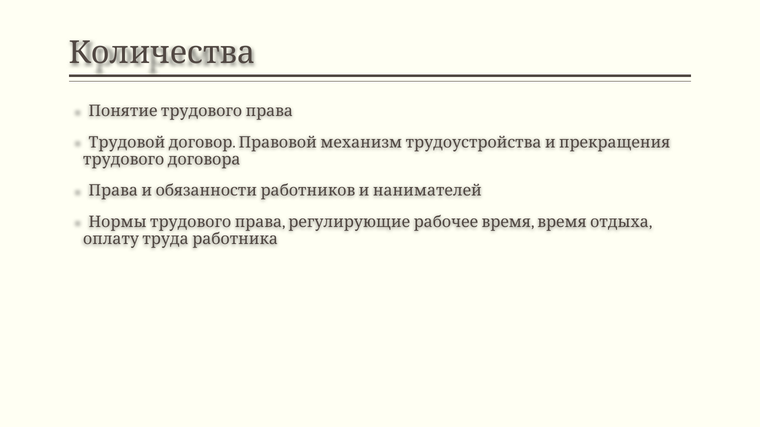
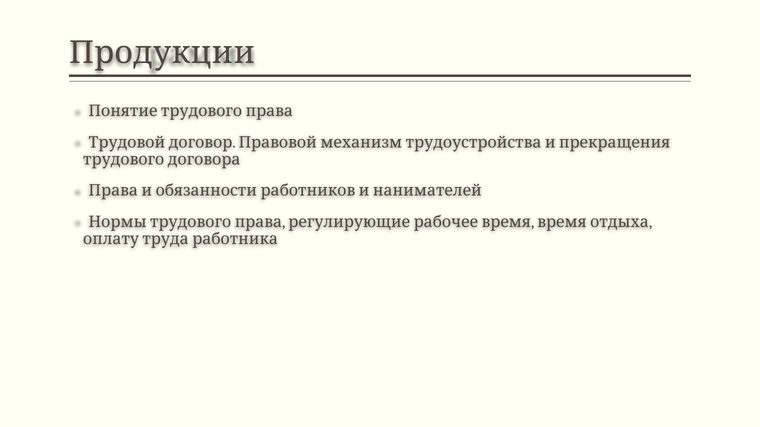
Количества: Количества -> Продукции (162, 53)
